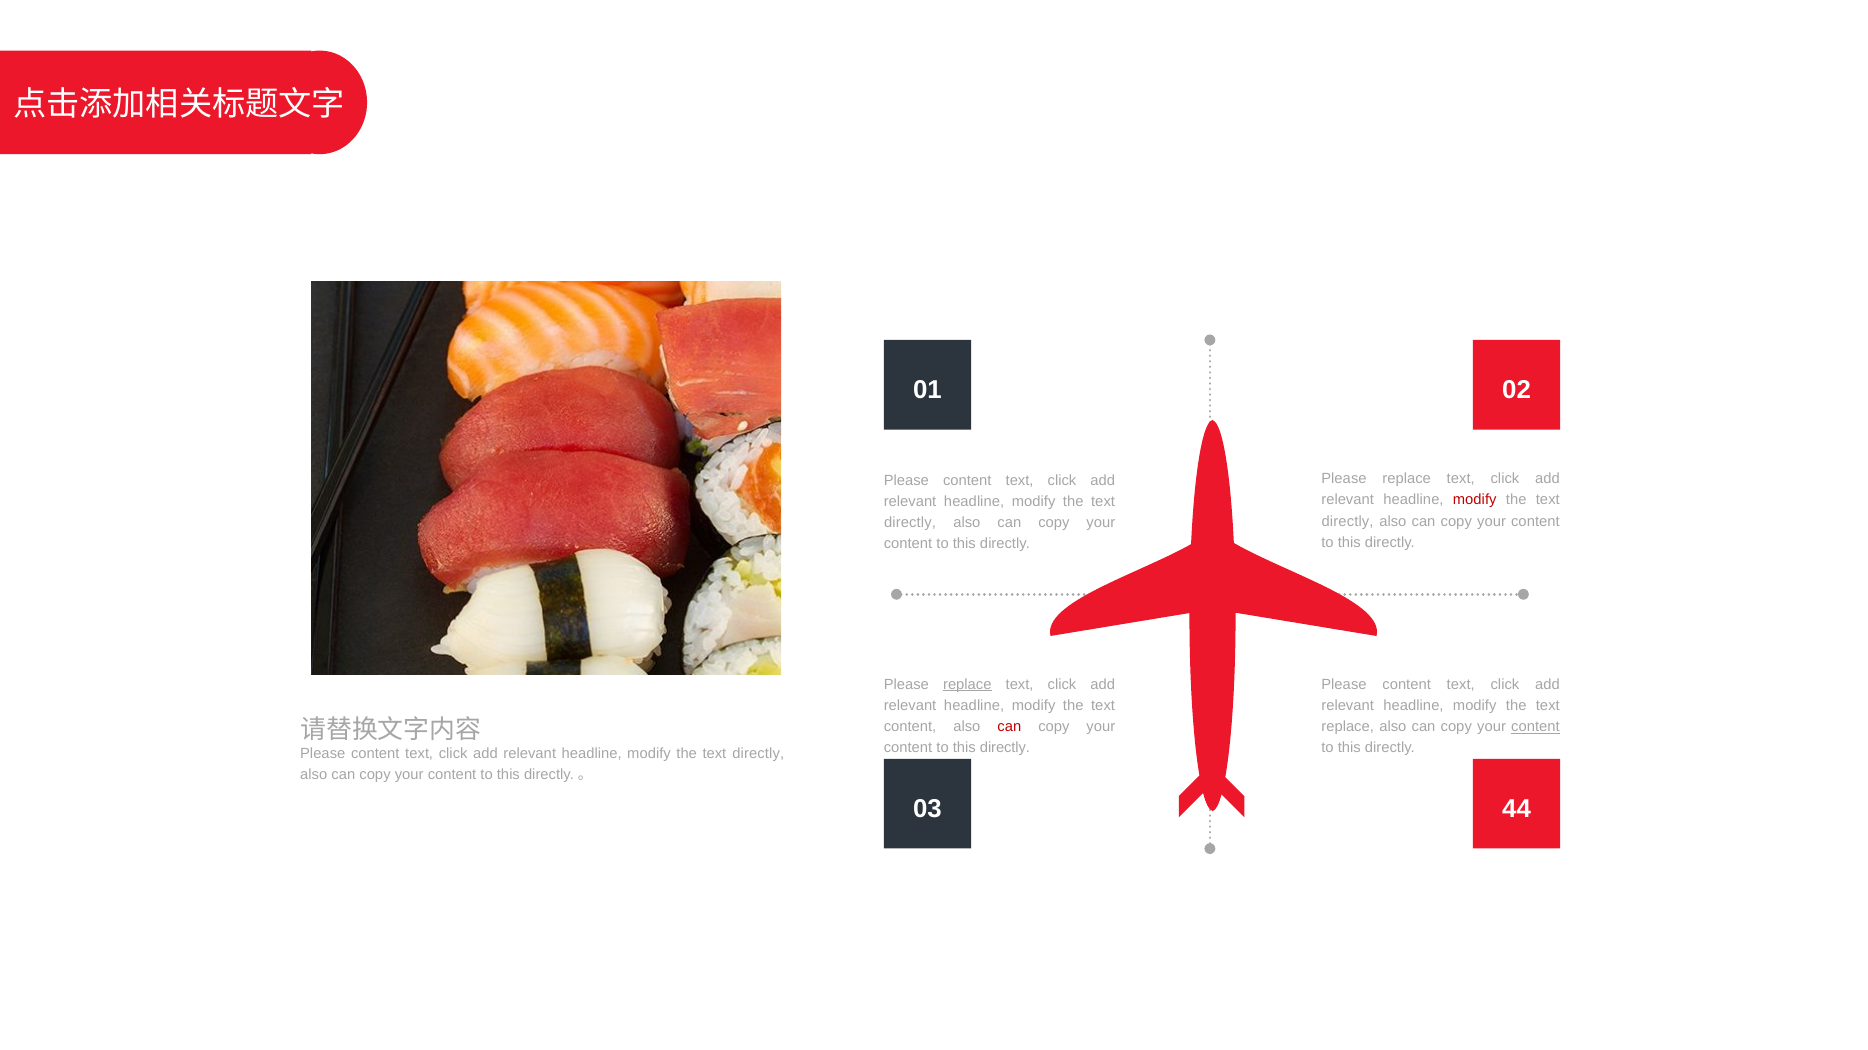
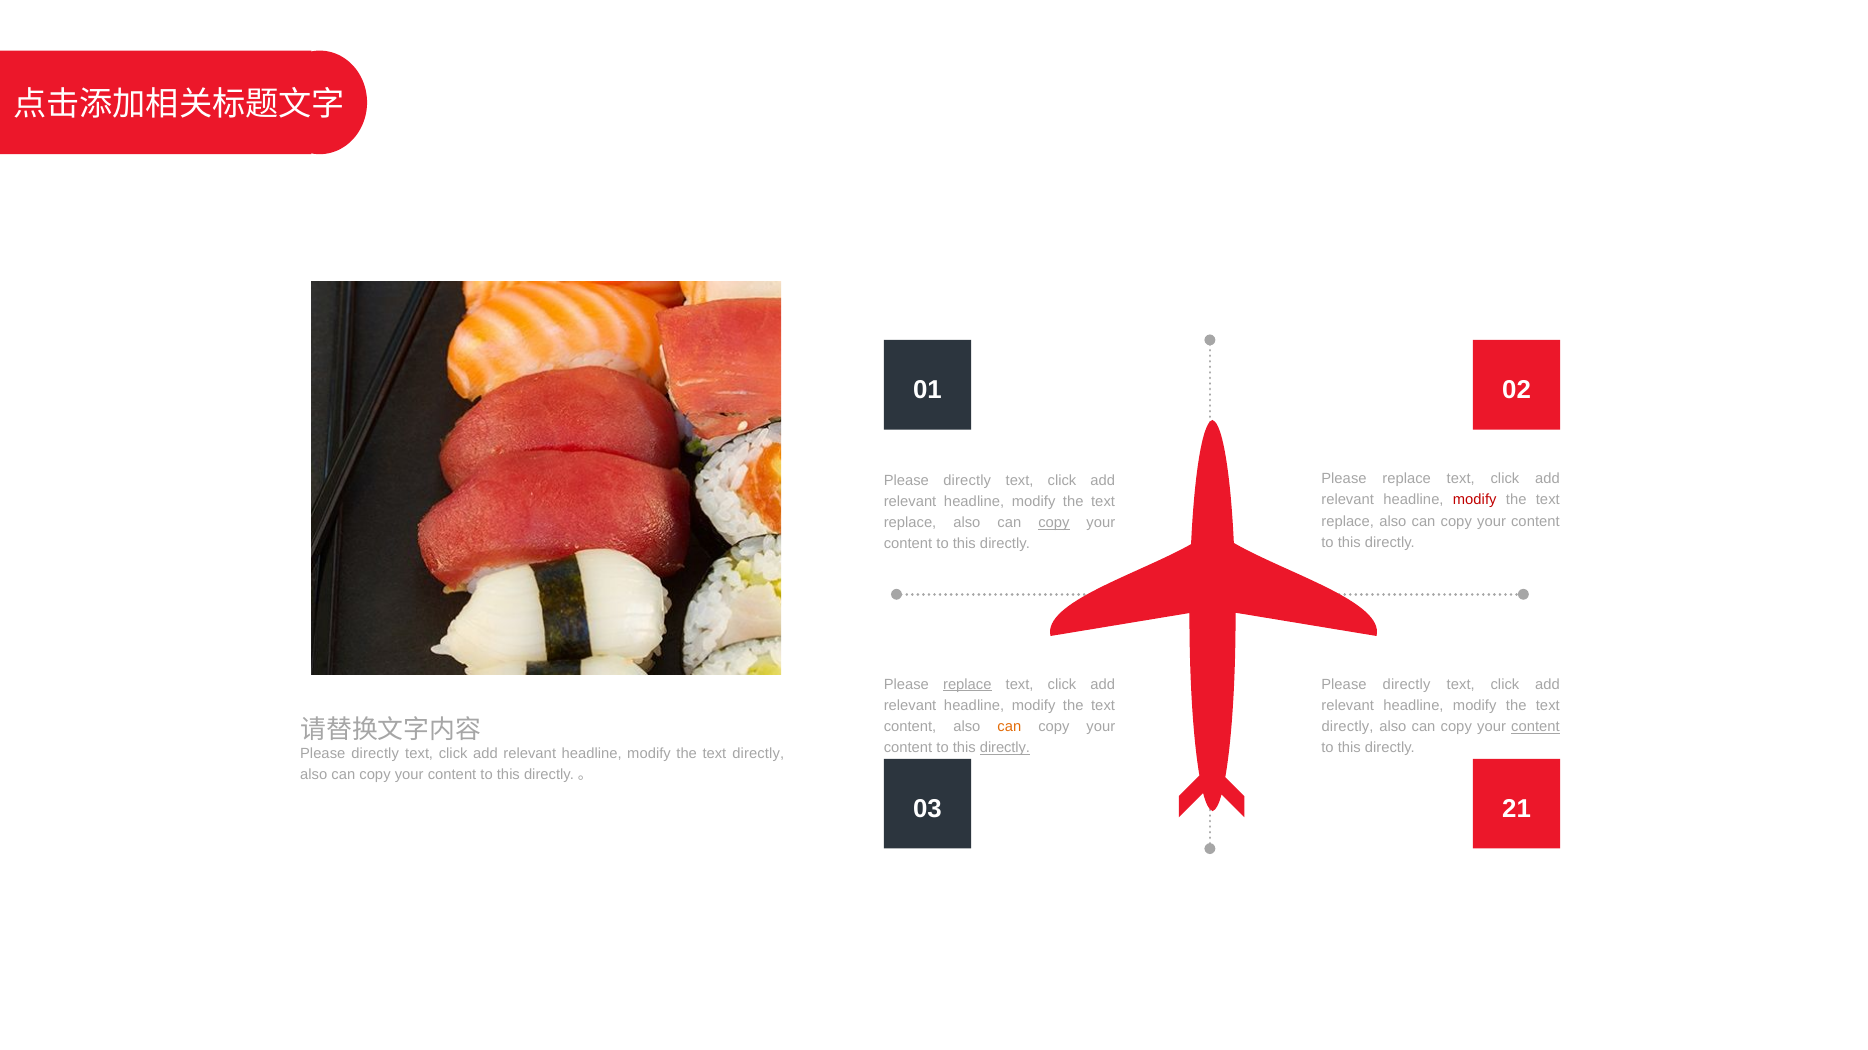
content: content -> directly (967, 481)
directly: directly -> replace (1348, 522)
directly: directly -> replace (910, 523)
copy underline: none -> present (1054, 523)
content: content -> directly (1407, 685)
can colour: red -> orange (1009, 727)
replace: replace -> directly (1348, 727)
directly underline: none -> present (1005, 748)
content: content -> directly (375, 754)
44: 44 -> 21 (1517, 809)
